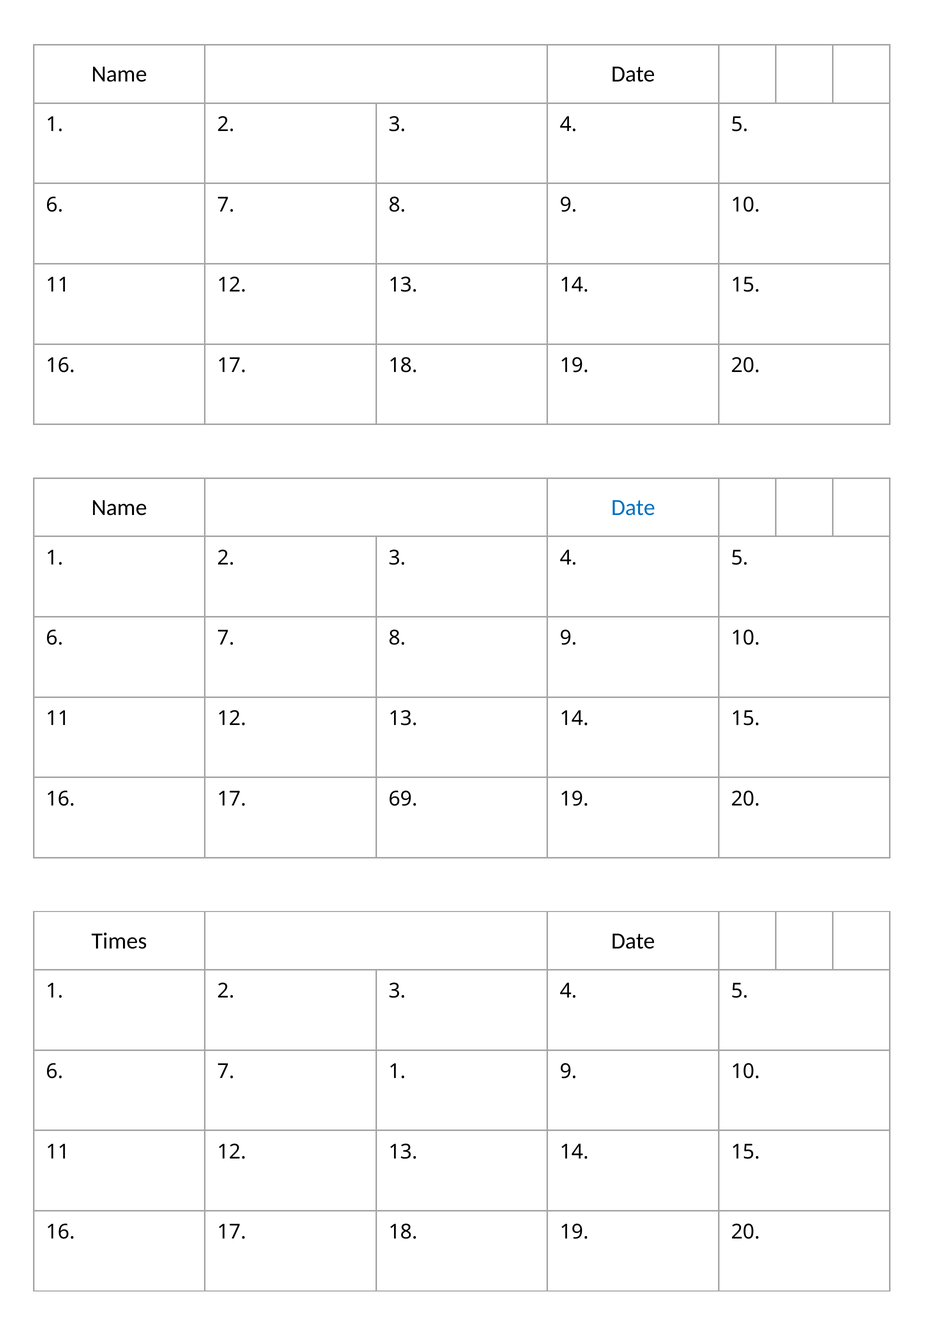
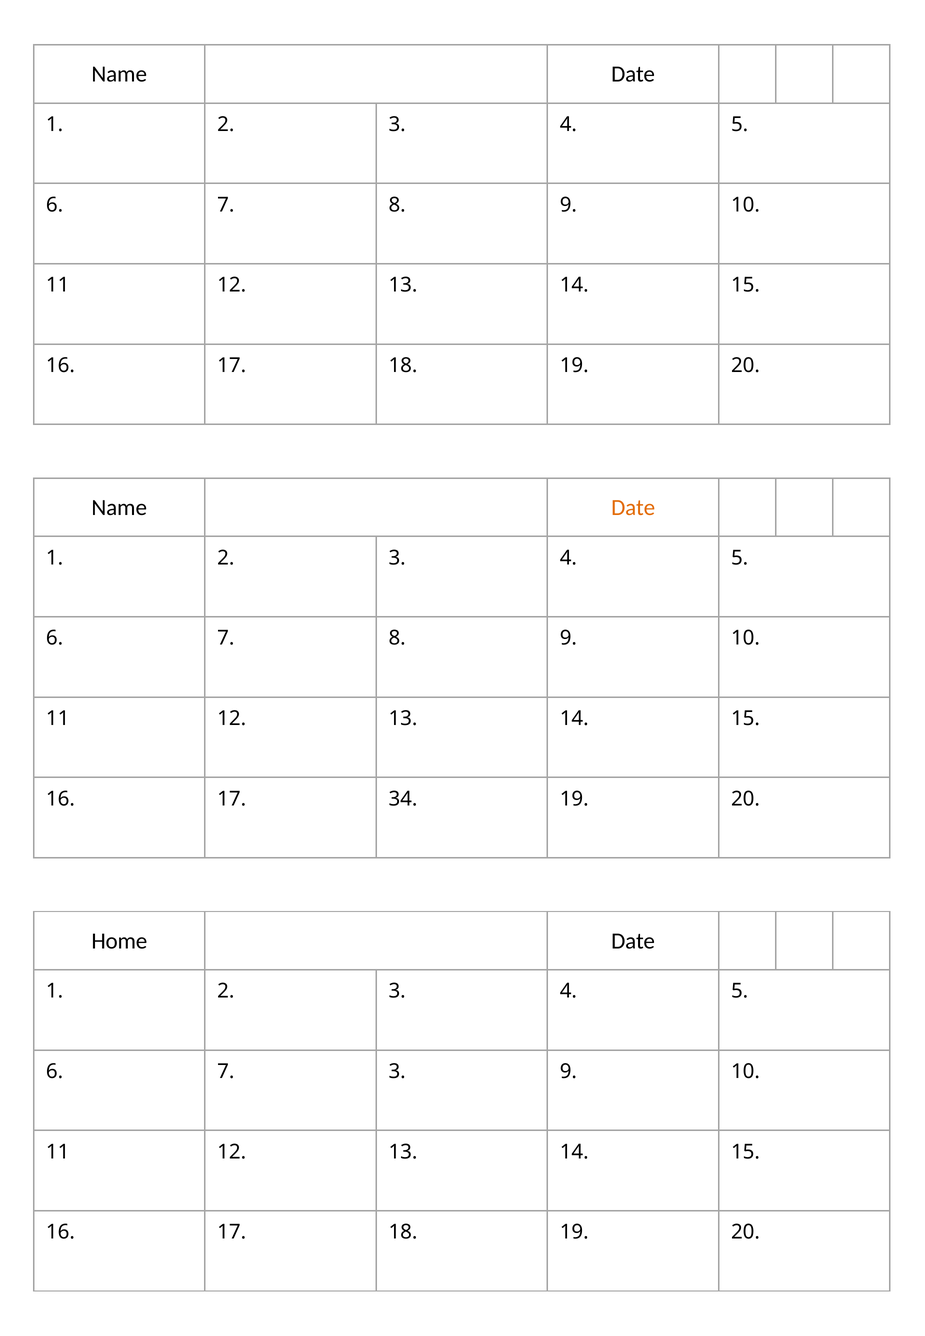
Date colour: blue -> orange (633, 508)
69: 69 -> 34 (403, 799)
Times: Times -> Home (119, 941)
7 1: 1 -> 3 (397, 1072)
